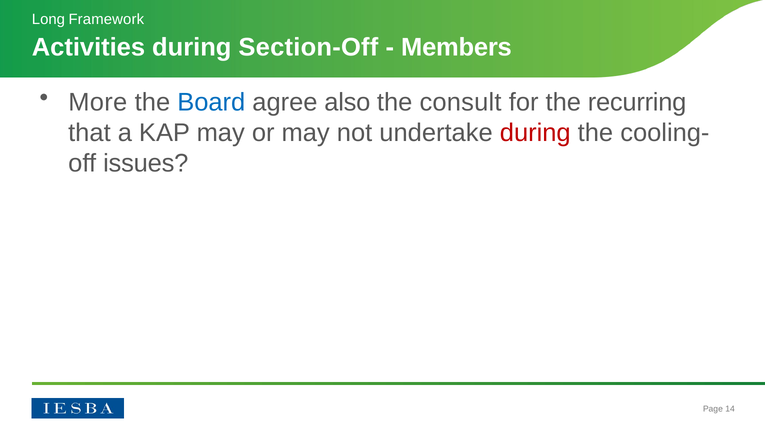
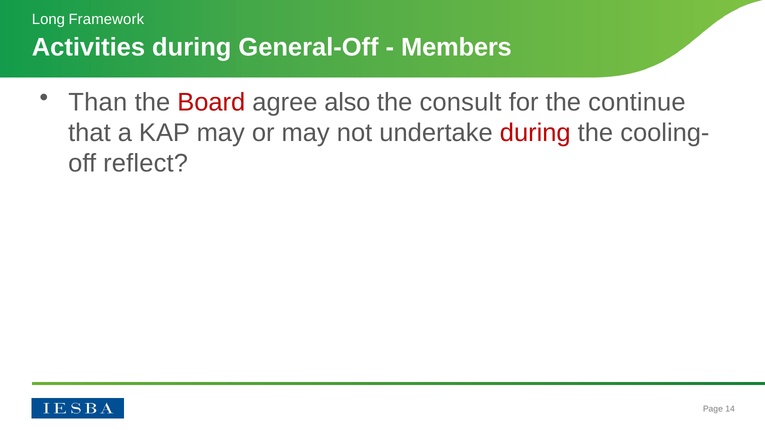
Section-Off: Section-Off -> General-Off (309, 47)
More: More -> Than (98, 102)
Board colour: blue -> red (211, 102)
recurring: recurring -> continue (637, 102)
issues: issues -> reflect (146, 163)
